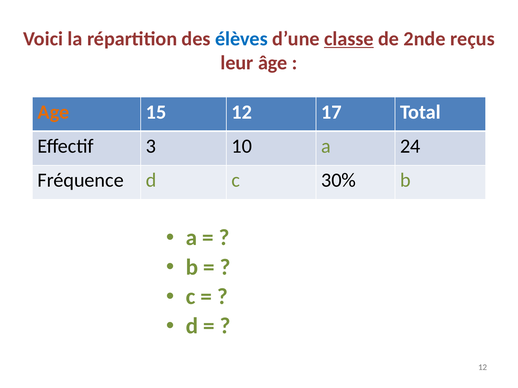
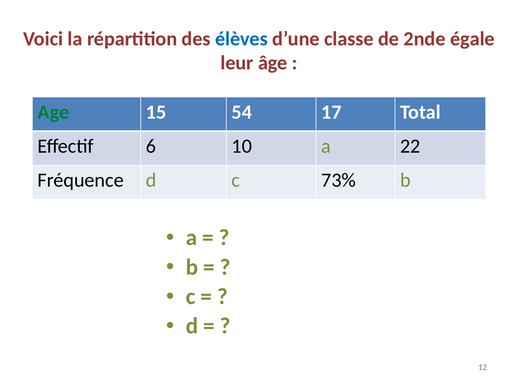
classe underline: present -> none (349, 39)
reçus: reçus -> égale (472, 39)
Age colour: orange -> green (53, 112)
15 12: 12 -> 54 (242, 112)
3: 3 -> 6 (151, 146)
24: 24 -> 22 (410, 146)
30%: 30% -> 73% (339, 181)
